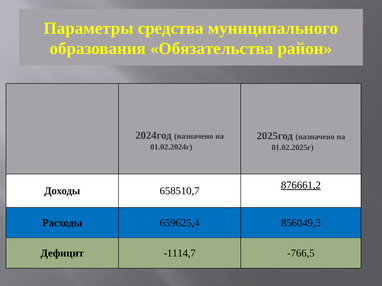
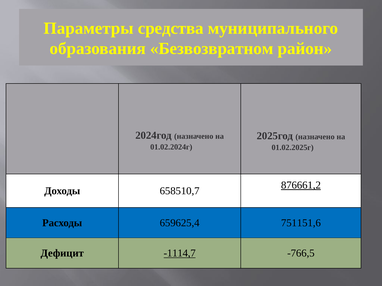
Обязательства: Обязательства -> Безвозвратном (212, 49)
856049,3: 856049,3 -> 751151,6 (301, 223)
-1114,7 underline: none -> present (180, 254)
